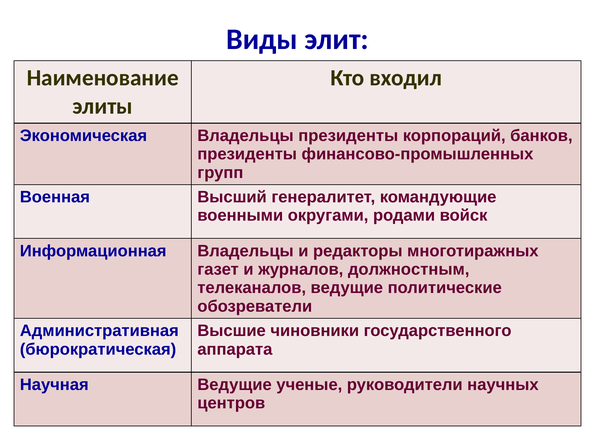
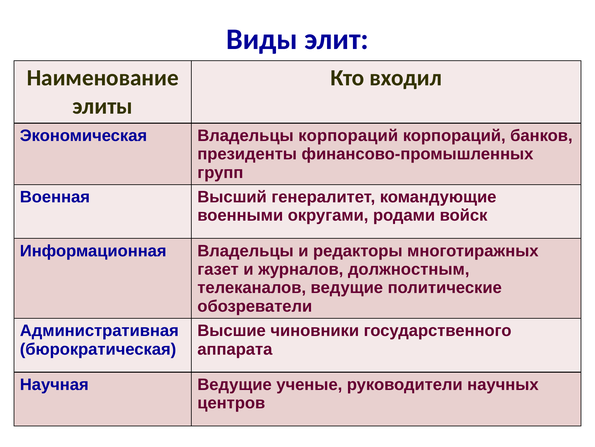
Владельцы президенты: президенты -> корпораций (348, 135)
